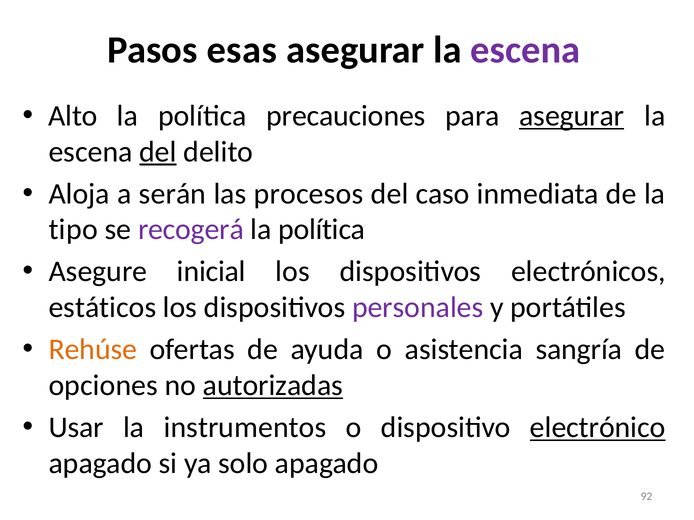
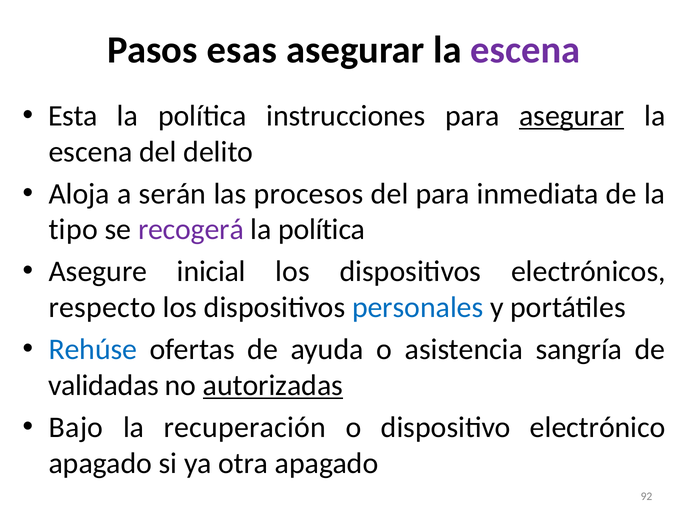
Alto: Alto -> Esta (73, 116)
precauciones: precauciones -> instrucciones (346, 116)
del underline: present -> none (158, 152)
del caso: caso -> para (443, 194)
estáticos: estáticos -> respecto (102, 308)
personales colour: purple -> blue (418, 308)
Rehúse colour: orange -> blue (93, 350)
opciones: opciones -> validadas (104, 386)
Usar: Usar -> Bajo (76, 428)
instrumentos: instrumentos -> recuperación (245, 428)
electrónico underline: present -> none (598, 428)
solo: solo -> otra (243, 464)
